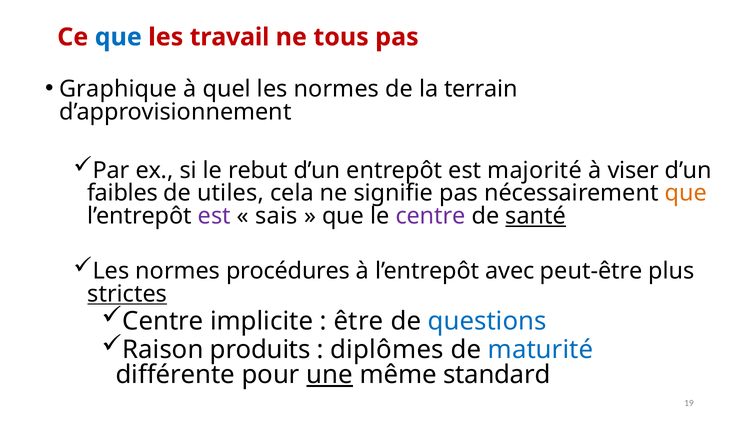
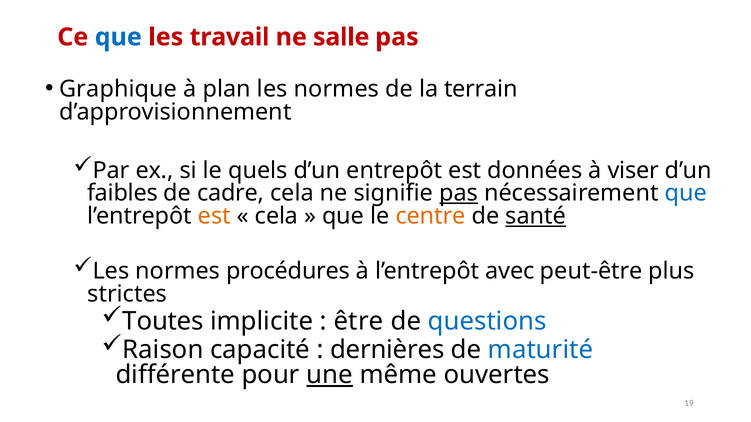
tous: tous -> salle (341, 37)
quel: quel -> plan (227, 89)
rebut: rebut -> quels (258, 171)
majorité: majorité -> données (535, 171)
utiles: utiles -> cadre (231, 193)
pas underline: none -> present (459, 193)
que colour: orange -> blue (686, 193)
est colour: purple -> orange (214, 216)
sais: sais -> cela (277, 216)
centre colour: purple -> orange (431, 216)
strictes underline: present -> none (127, 294)
Centre: Centre -> Toutes (163, 322)
produits: produits -> capacité (260, 350)
diplômes: diplômes -> dernières (387, 350)
standard: standard -> ouvertes (497, 375)
